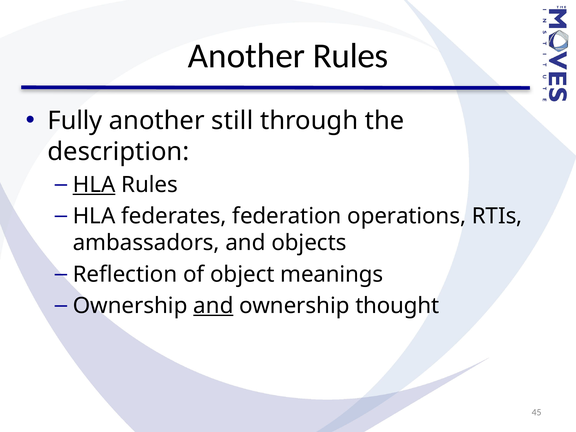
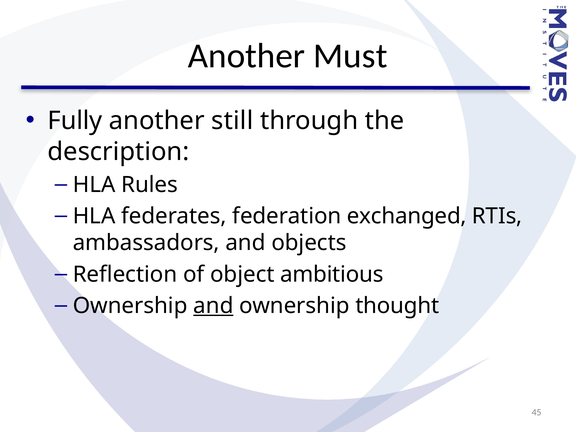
Another Rules: Rules -> Must (350, 56)
HLA underline: present -> none (94, 185)
operations: operations -> exchanged (407, 216)
meanings: meanings -> ambitious (332, 274)
